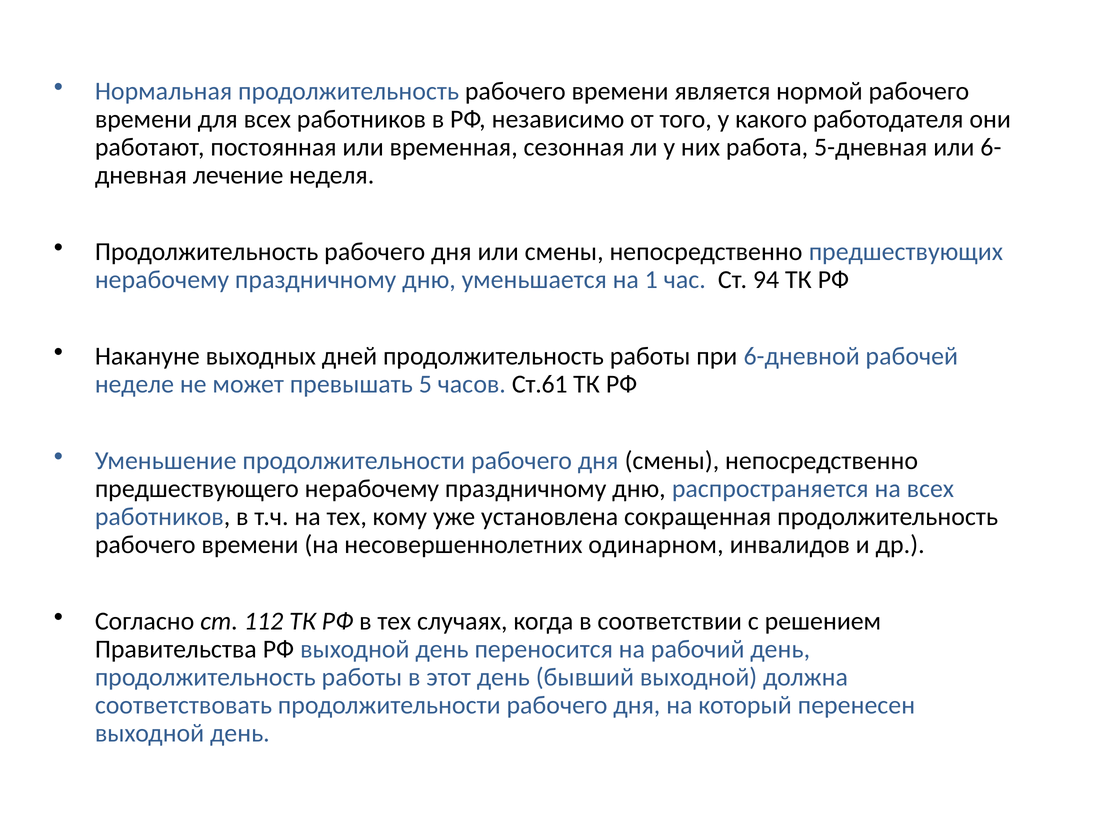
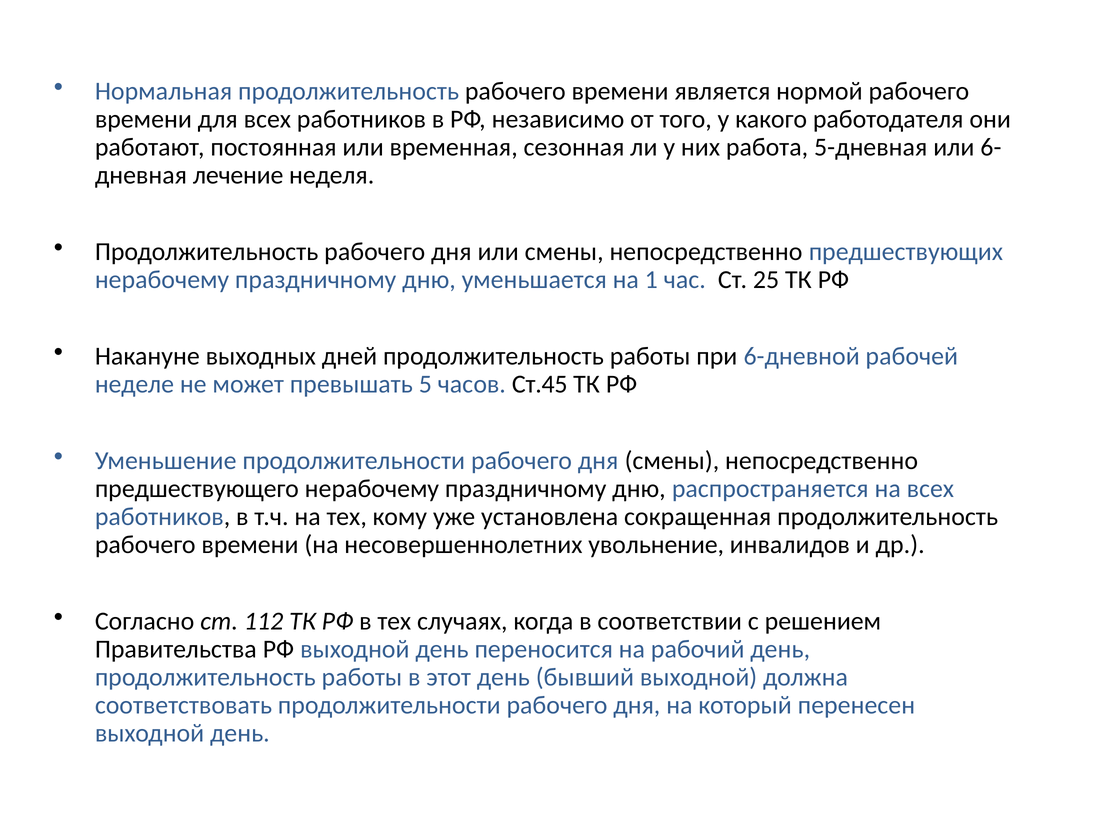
94: 94 -> 25 (766, 280)
Ст.61: Ст.61 -> Ст.45 (540, 384)
одинарном: одинарном -> увольнение (656, 545)
